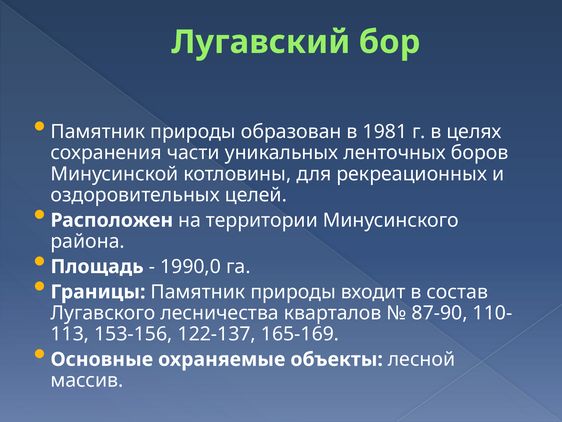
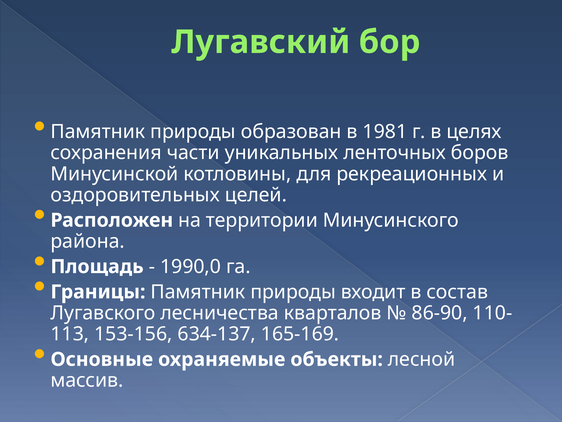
87-90: 87-90 -> 86-90 (440, 313)
122-137: 122-137 -> 634-137 (217, 334)
